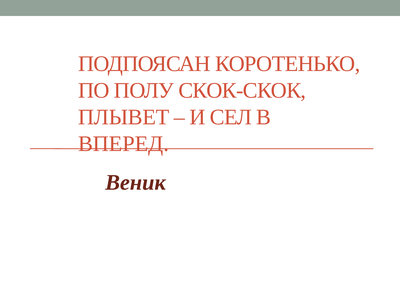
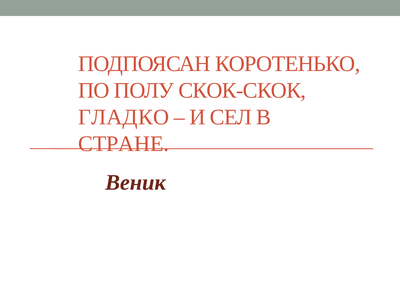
ПЛЫВЕТ: ПЛЫВЕТ -> ГЛАДКО (124, 117)
ВПЕРЕД: ВПЕРЕД -> СТРАНЕ (124, 144)
